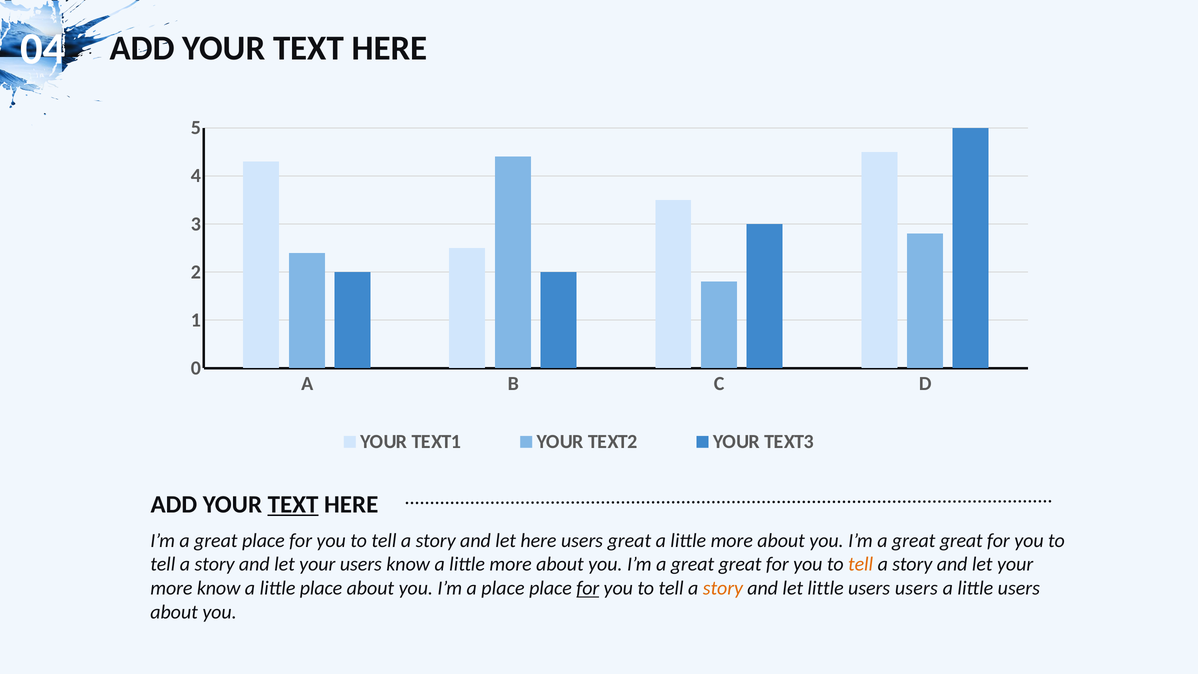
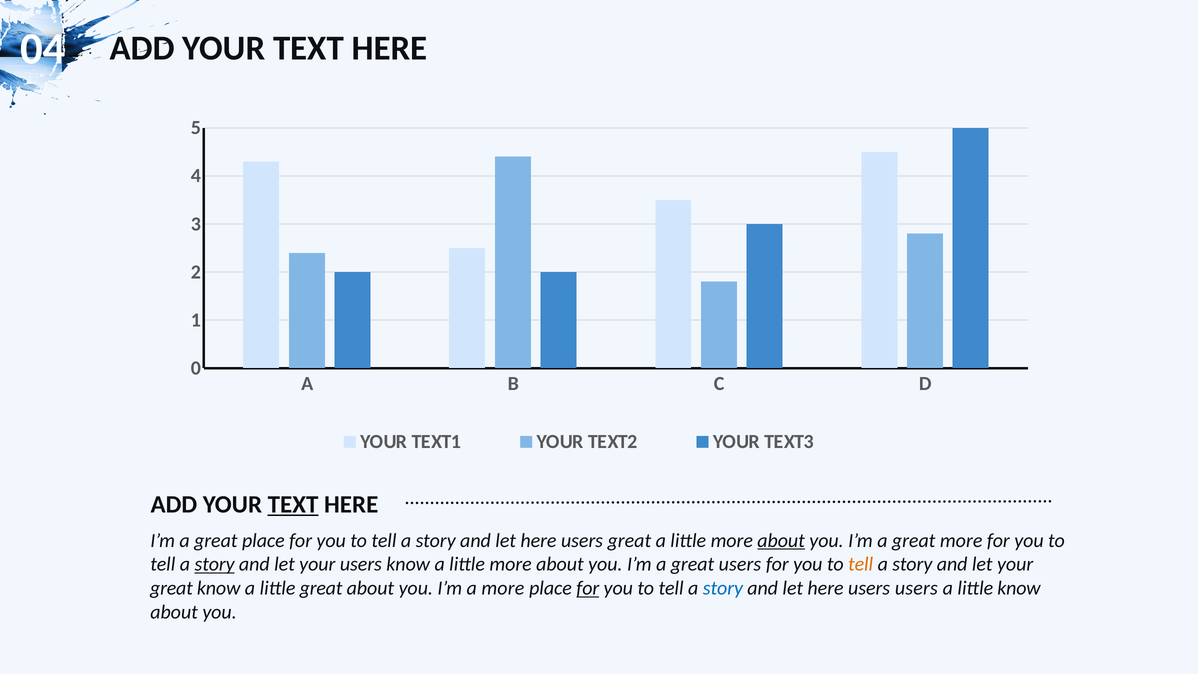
about underline: none -> present (781, 540)
great: great -> more (961, 540)
story underline: none -> present (215, 564)
great: great -> users (740, 564)
more: more -> great (171, 588)
little place: place -> great (321, 588)
a place: place -> more (503, 588)
story colour: orange -> blue (723, 588)
little: little -> here (826, 588)
a little users: users -> know (1019, 588)
